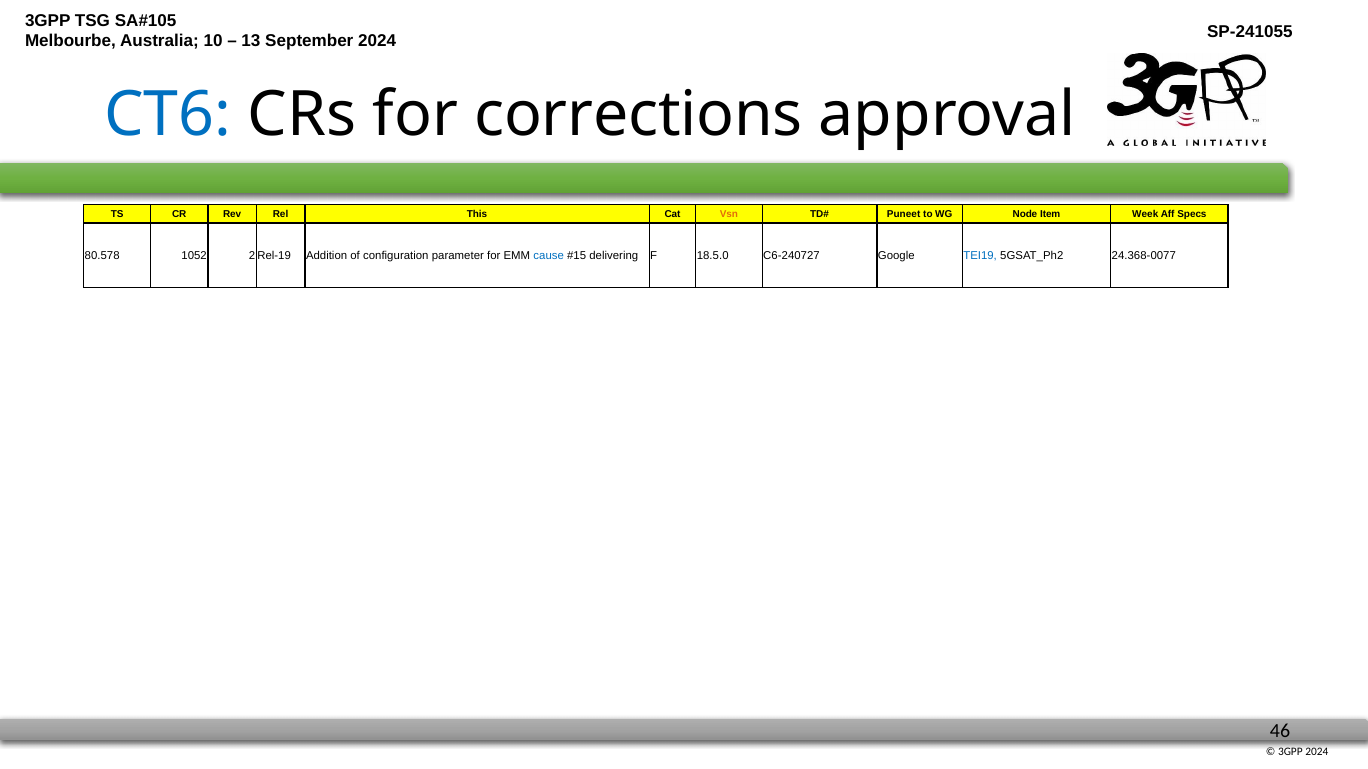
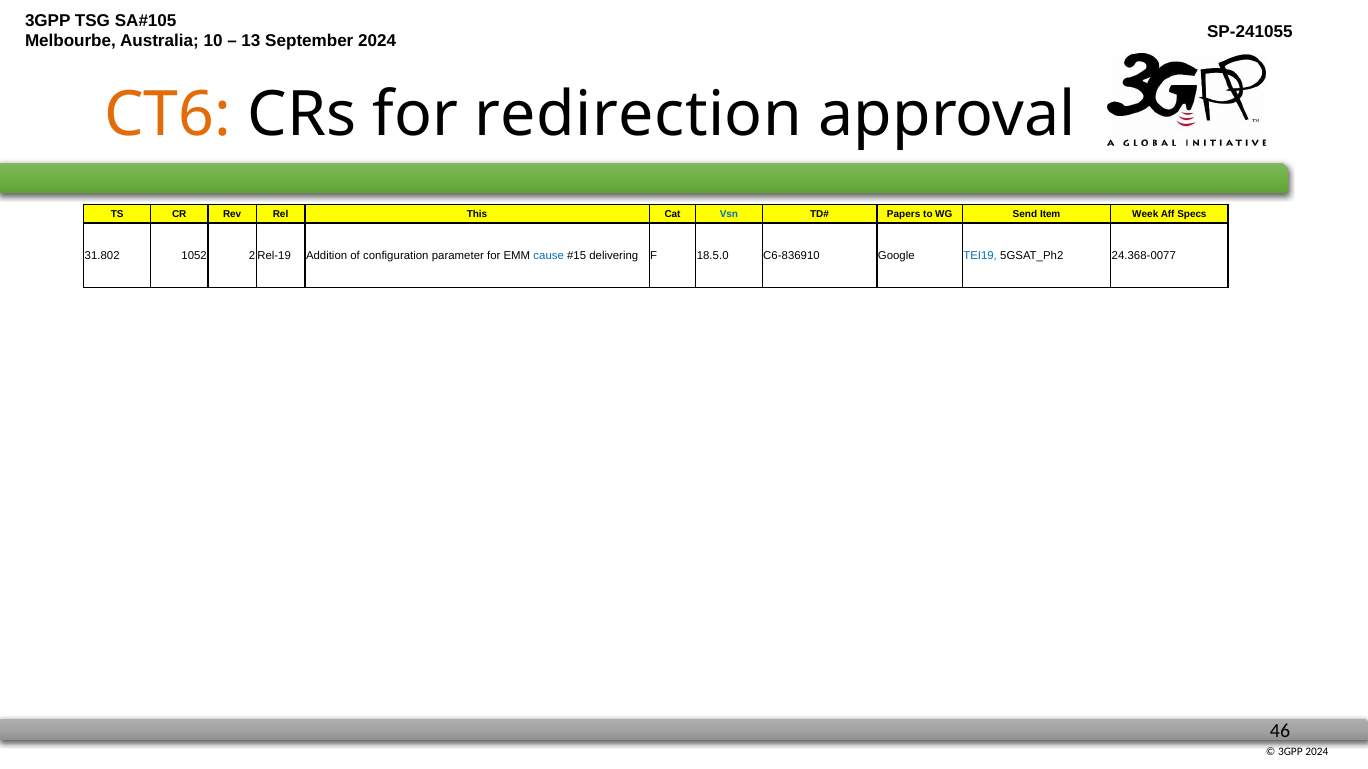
CT6 colour: blue -> orange (168, 115)
corrections: corrections -> redirection (638, 115)
Vsn colour: orange -> blue (729, 215)
Puneet: Puneet -> Papers (904, 215)
Node: Node -> Send (1025, 215)
80.578: 80.578 -> 31.802 (102, 256)
C6-240727: C6-240727 -> C6-836910 (791, 256)
